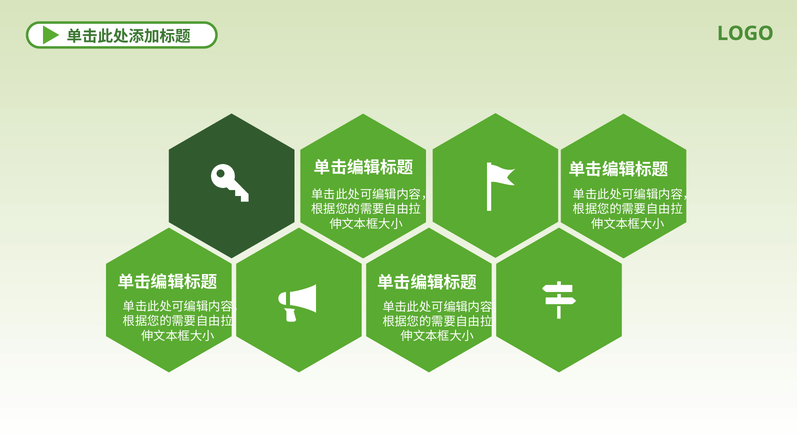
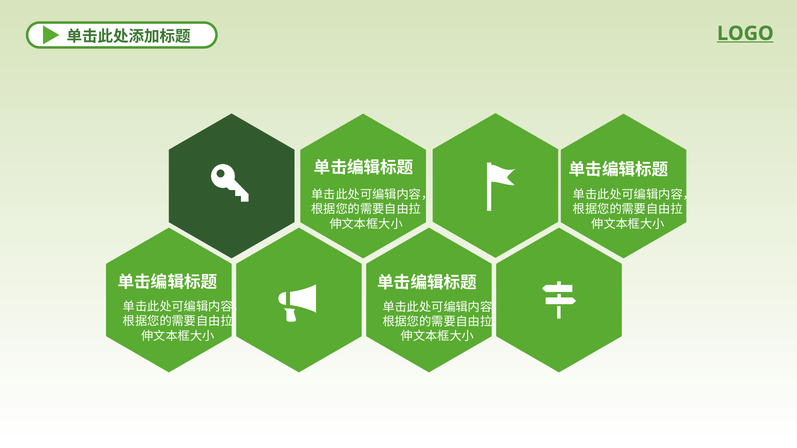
LOGO underline: none -> present (745, 33)
